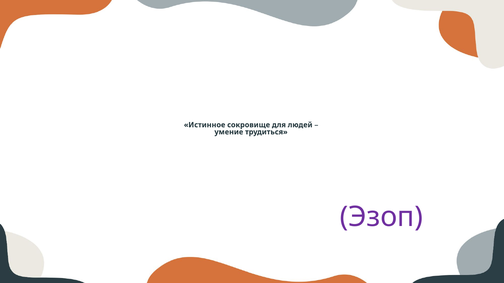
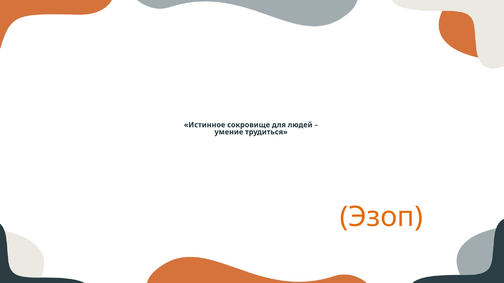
Эзоп colour: purple -> orange (381, 217)
